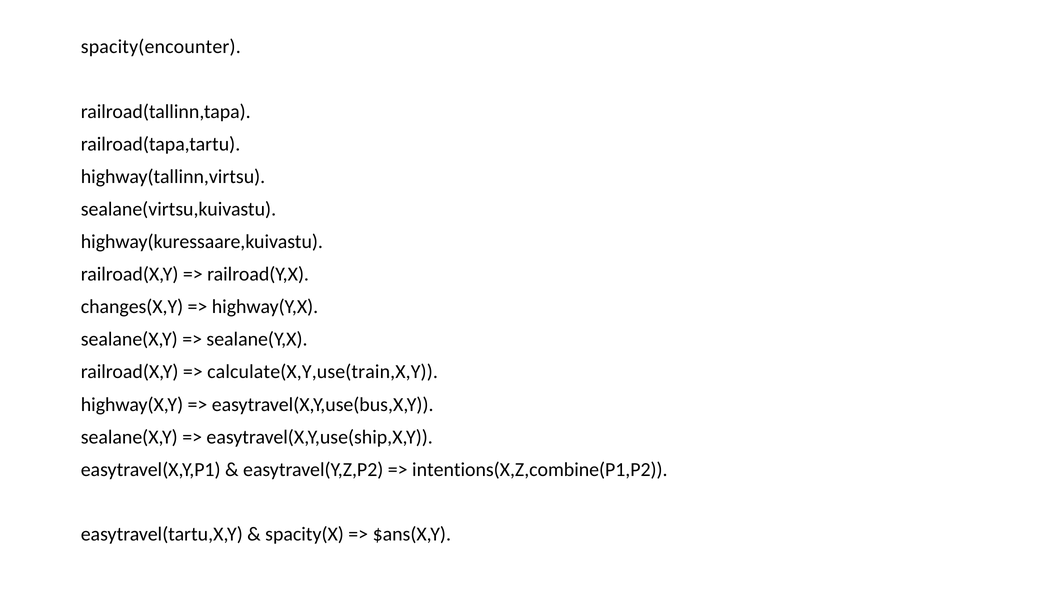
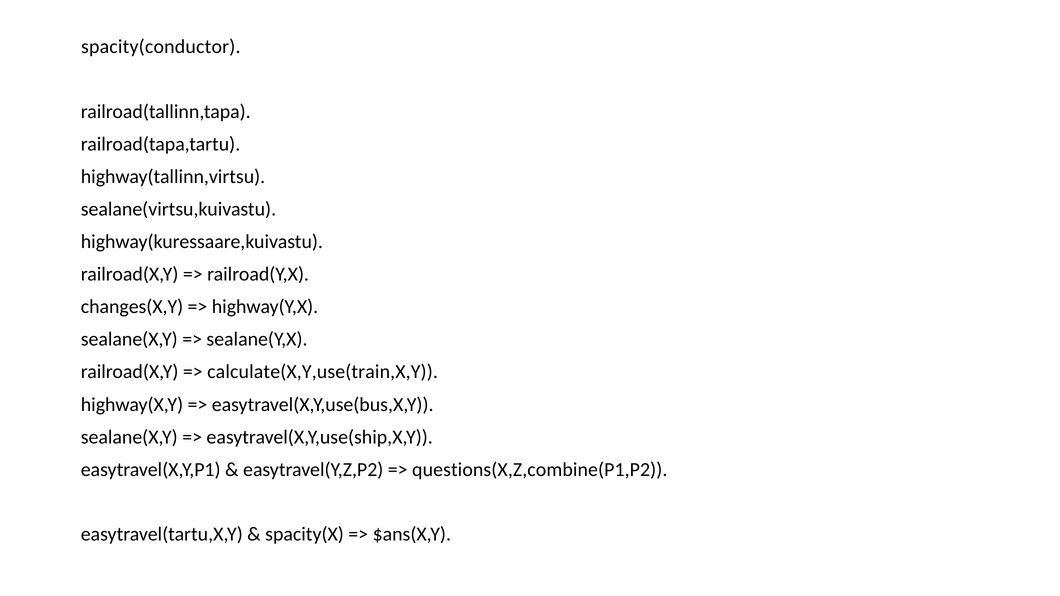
spacity(encounter: spacity(encounter -> spacity(conductor (161, 47)
intentions(X,Z,combine(P1,P2: intentions(X,Z,combine(P1,P2 -> questions(X,Z,combine(P1,P2 (540, 470)
